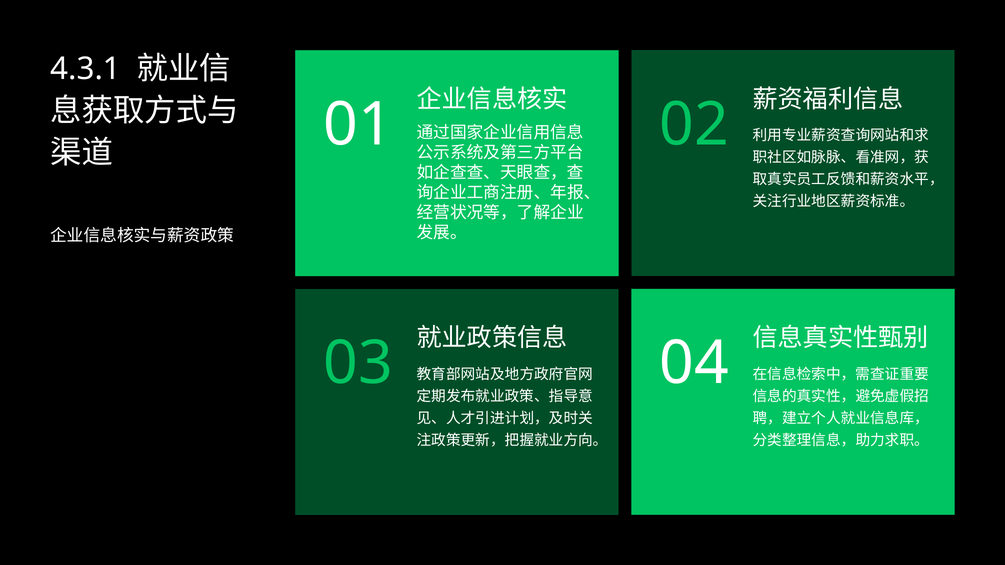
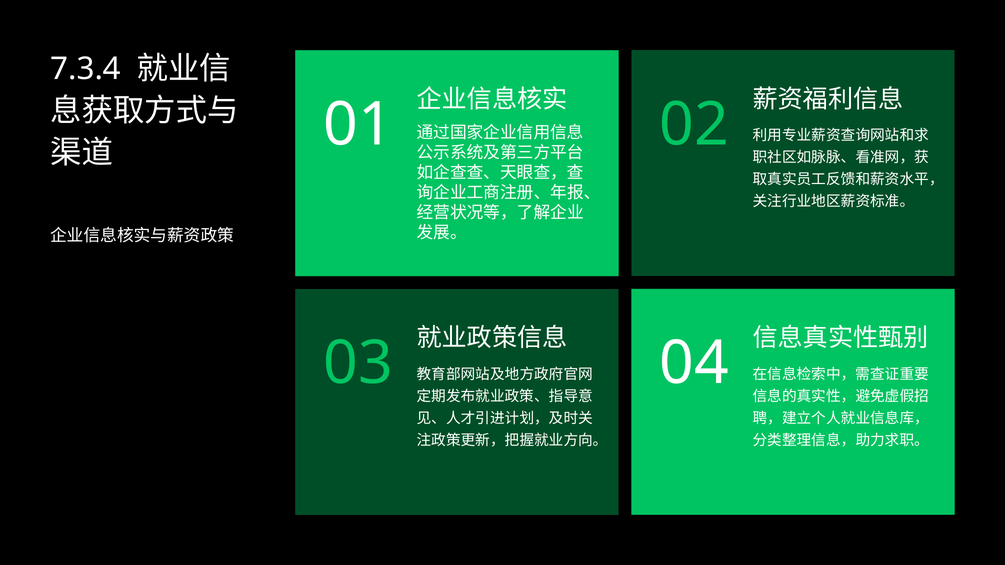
4.3.1: 4.3.1 -> 7.3.4 (86, 69)
